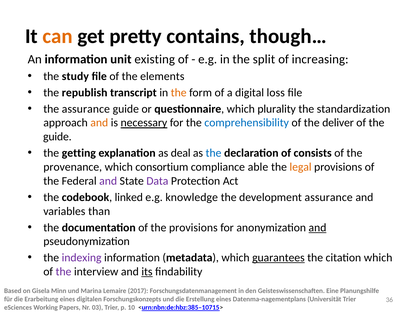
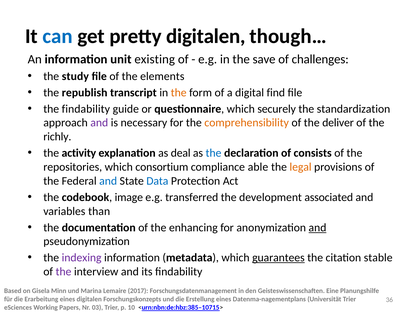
can colour: orange -> blue (58, 36)
pretty contains: contains -> digitalen (206, 36)
split: split -> save (264, 59)
increasing: increasing -> challenges (320, 59)
loss: loss -> find (276, 92)
the assurance: assurance -> findability (86, 109)
plurality: plurality -> securely (277, 109)
and colour: orange -> purple (99, 123)
necessary underline: present -> none (144, 123)
comprehensibility colour: blue -> orange (247, 123)
guide: guide -> richly (57, 137)
getting: getting -> activity (79, 153)
provenance: provenance -> repositories (73, 167)
and colour: purple -> blue (108, 181)
Data colour: purple -> blue (157, 181)
linked: linked -> image (129, 197)
knowledge: knowledge -> transferred (192, 197)
development assurance: assurance -> associated (329, 197)
the provisions: provisions -> enhancing (193, 227)
citation which: which -> stable (378, 257)
its underline: present -> none (147, 271)
